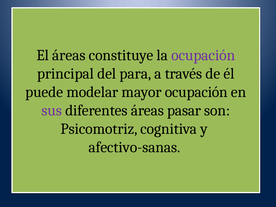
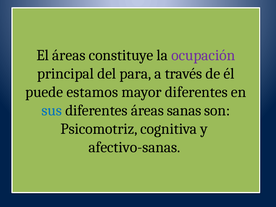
modelar: modelar -> estamos (92, 92)
mayor ocupación: ocupación -> diferentes (196, 92)
sus colour: purple -> blue (52, 110)
pasar: pasar -> sanas (184, 110)
